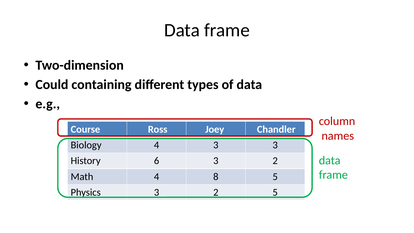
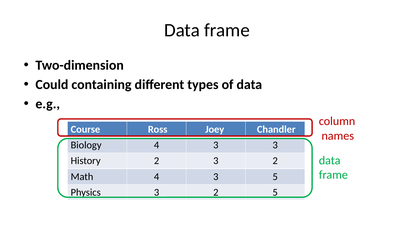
History 6: 6 -> 2 (157, 161)
Math 4 8: 8 -> 3 (216, 177)
